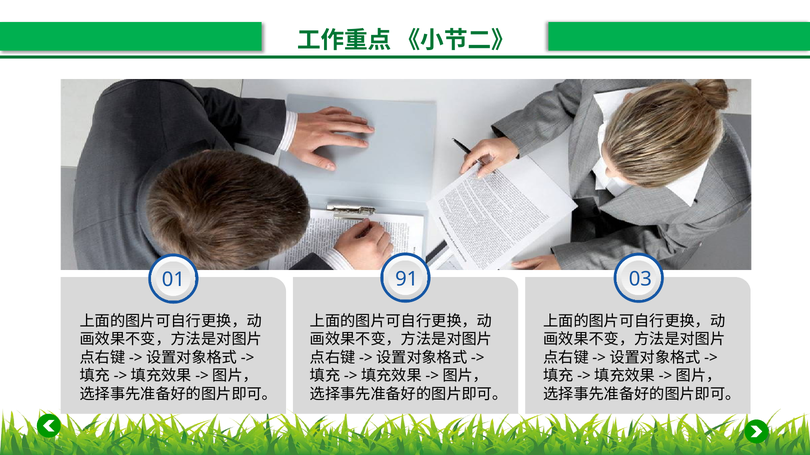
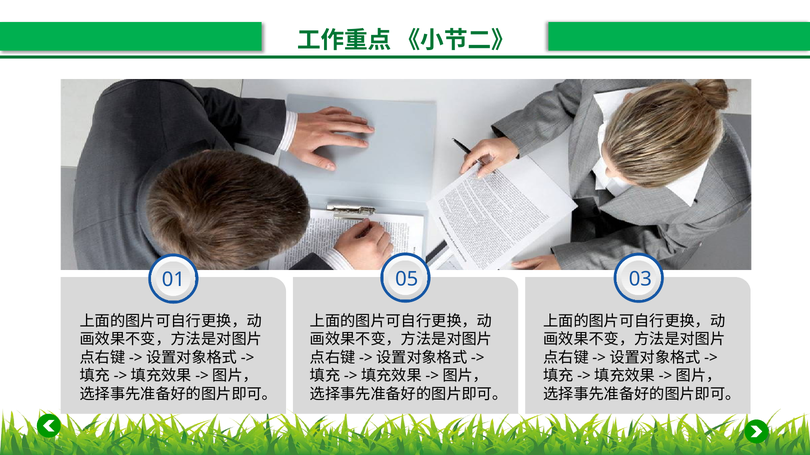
91: 91 -> 05 (407, 279)
